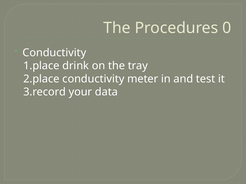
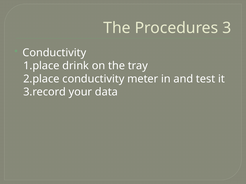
0: 0 -> 3 (227, 28)
